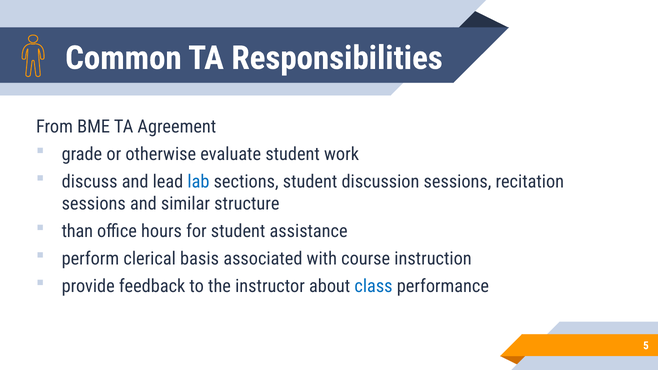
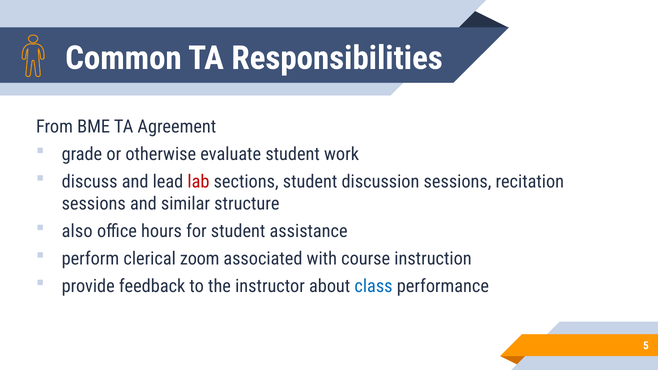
lab colour: blue -> red (198, 182)
than: than -> also (77, 231)
basis: basis -> zoom (200, 259)
